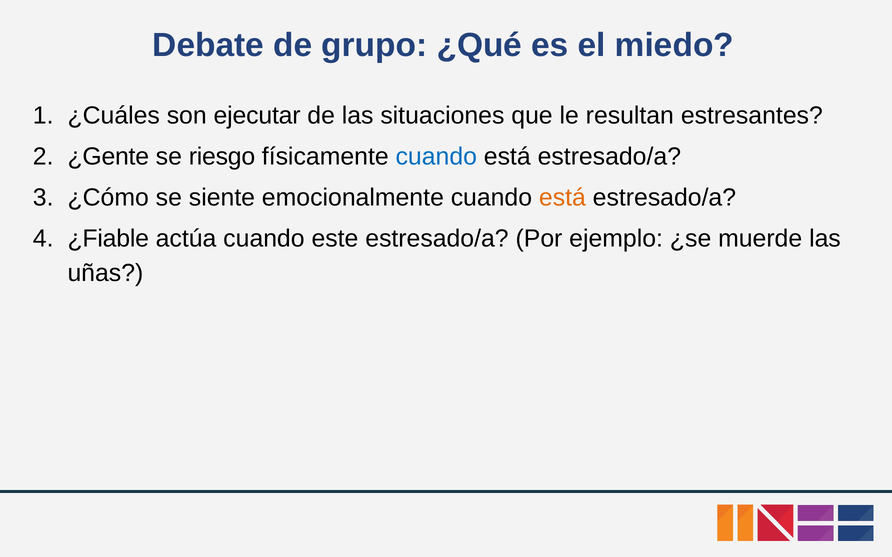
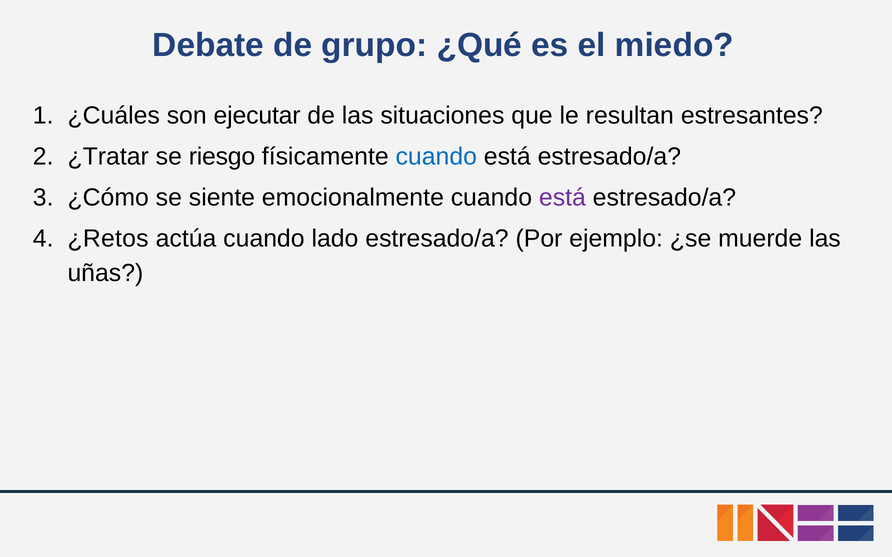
¿Gente: ¿Gente -> ¿Tratar (108, 157)
está colour: orange -> purple (562, 198)
¿Fiable: ¿Fiable -> ¿Retos (108, 239)
este: este -> lado (335, 239)
